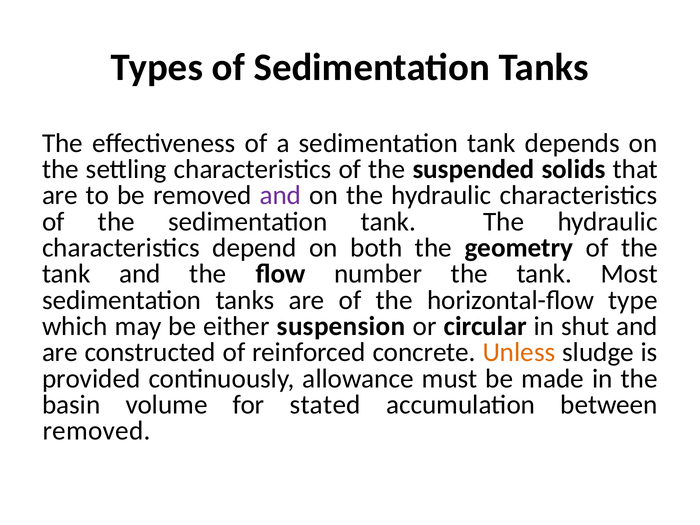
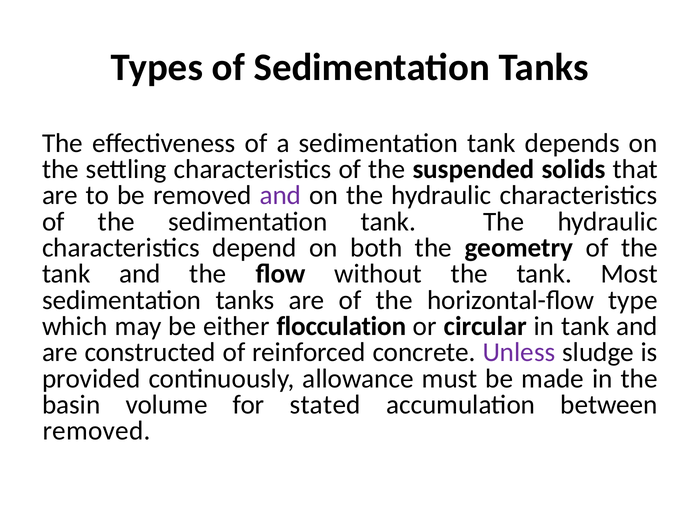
number: number -> without (378, 274)
suspension: suspension -> flocculation (341, 326)
in shut: shut -> tank (585, 326)
Unless colour: orange -> purple (519, 352)
